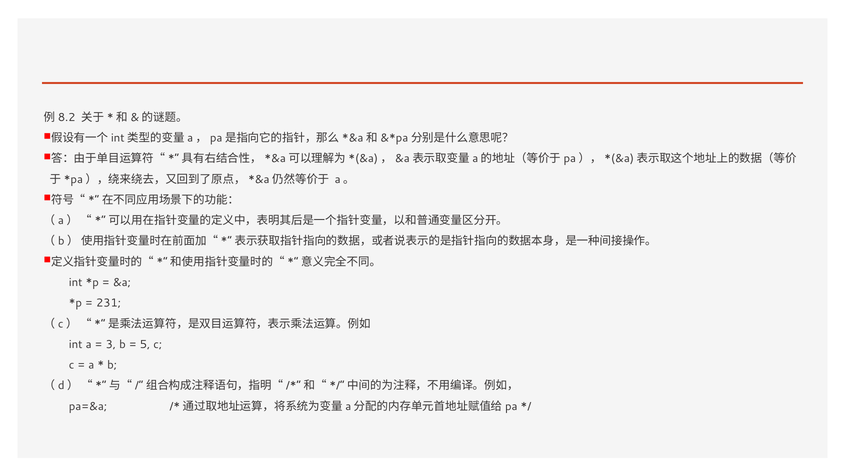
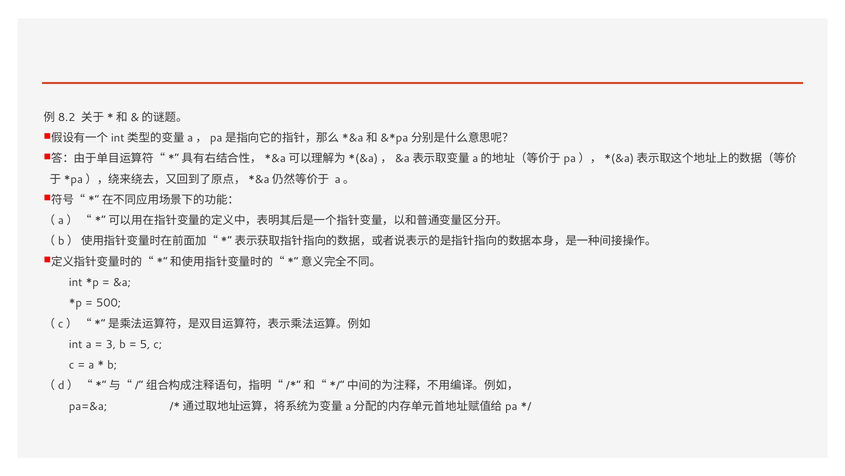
231: 231 -> 500 (108, 303)
